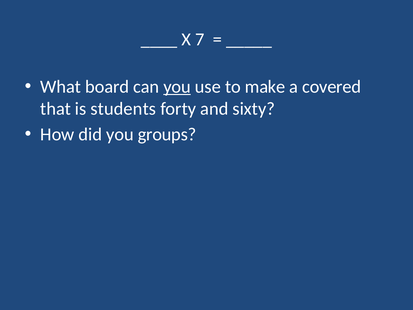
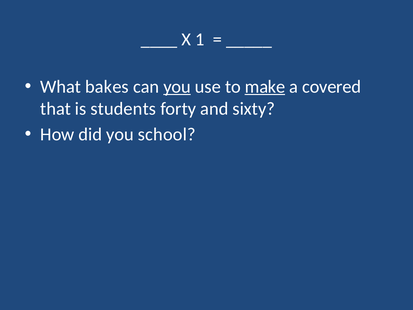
7: 7 -> 1 (200, 40)
board: board -> bakes (107, 87)
make underline: none -> present (265, 87)
groups: groups -> school (167, 134)
